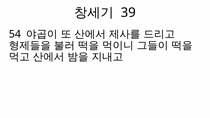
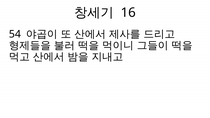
39: 39 -> 16 (128, 13)
